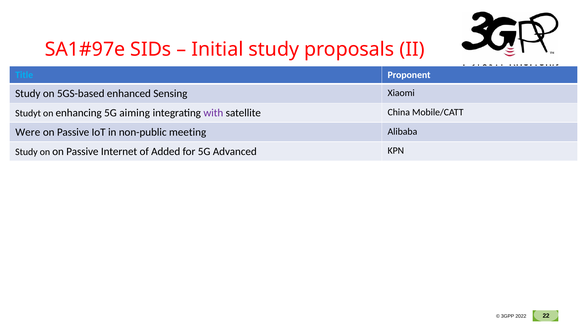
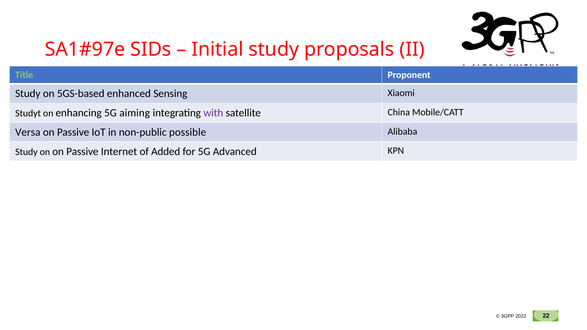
Title colour: light blue -> light green (24, 75)
Were: Were -> Versa (28, 132)
meeting: meeting -> possible (188, 132)
